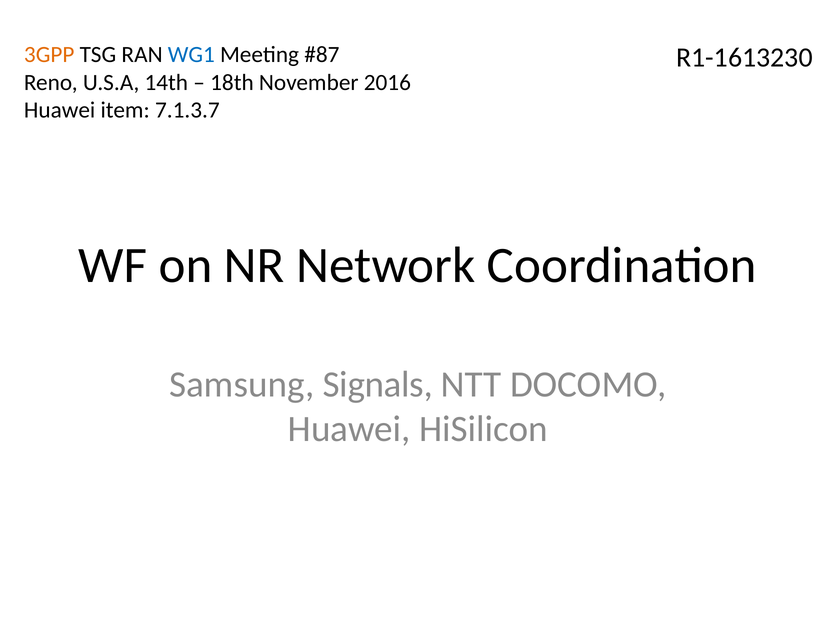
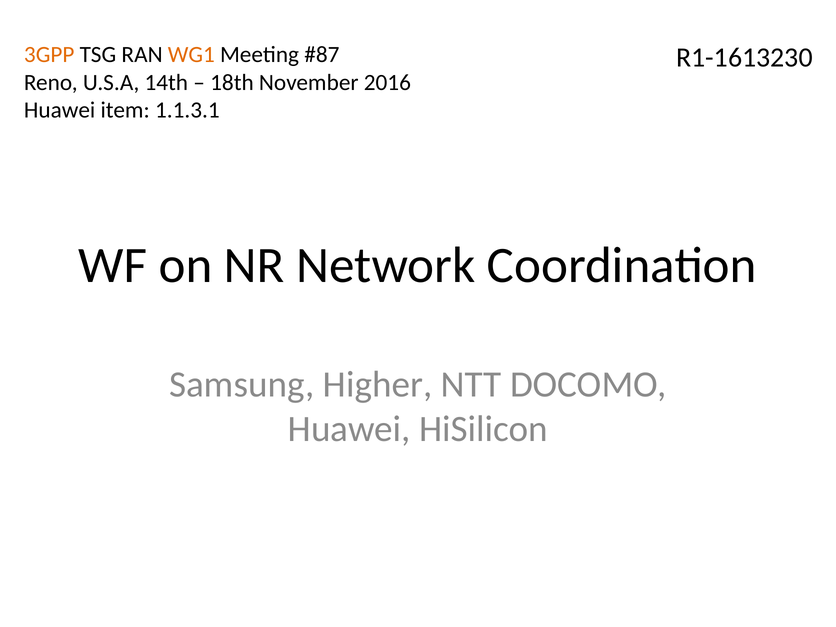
WG1 colour: blue -> orange (191, 55)
7.1.3.7: 7.1.3.7 -> 1.1.3.1 (187, 110)
Signals: Signals -> Higher (378, 384)
